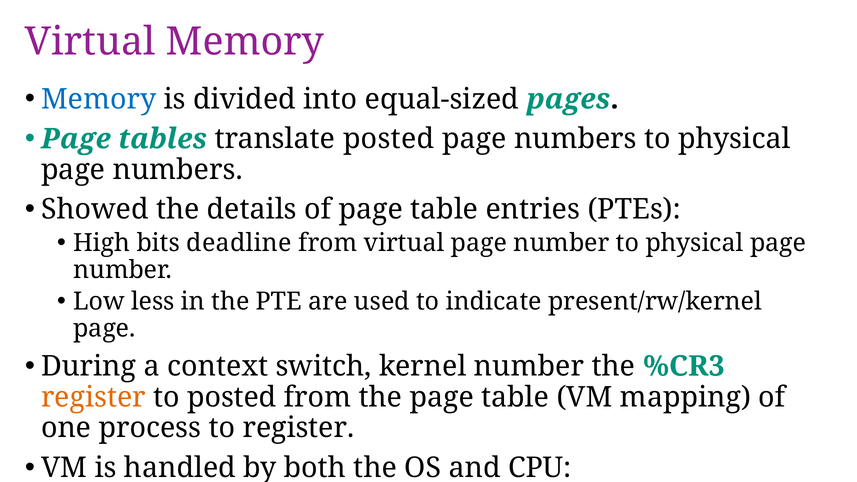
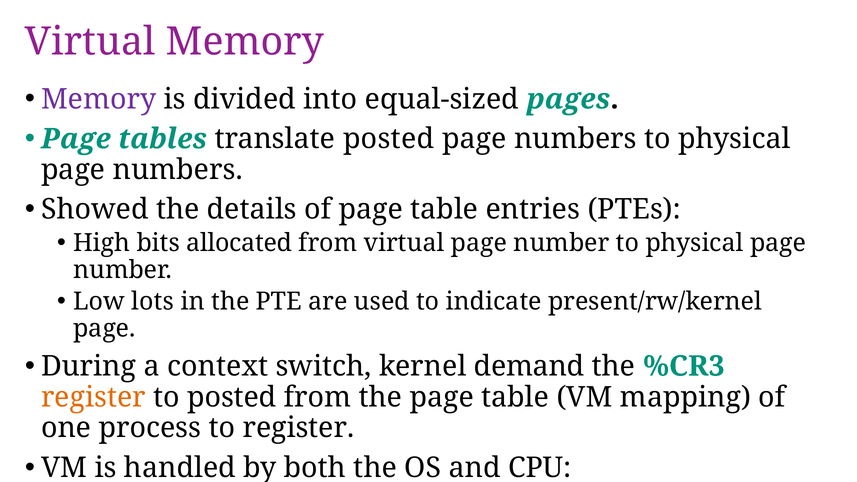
Memory colour: blue -> purple (99, 99)
deadline: deadline -> allocated (239, 243)
less: less -> lots (153, 301)
kernel number: number -> demand (529, 366)
